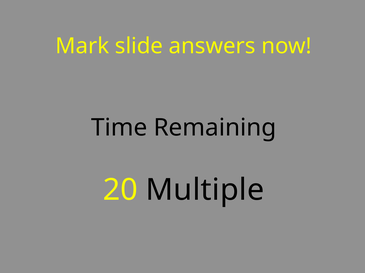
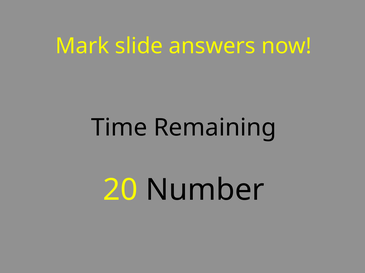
Multiple: Multiple -> Number (205, 190)
